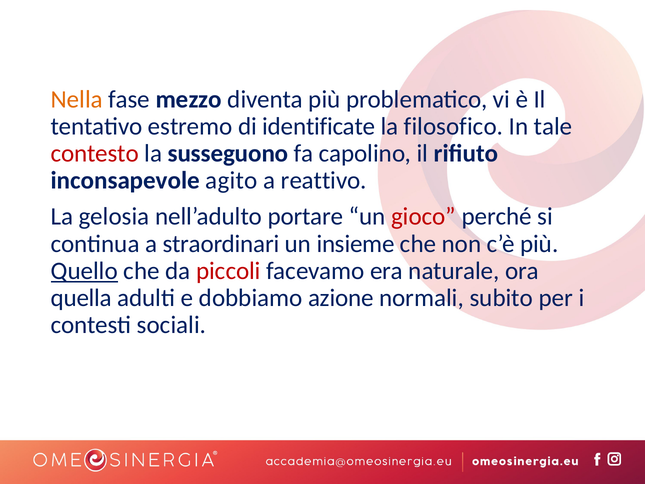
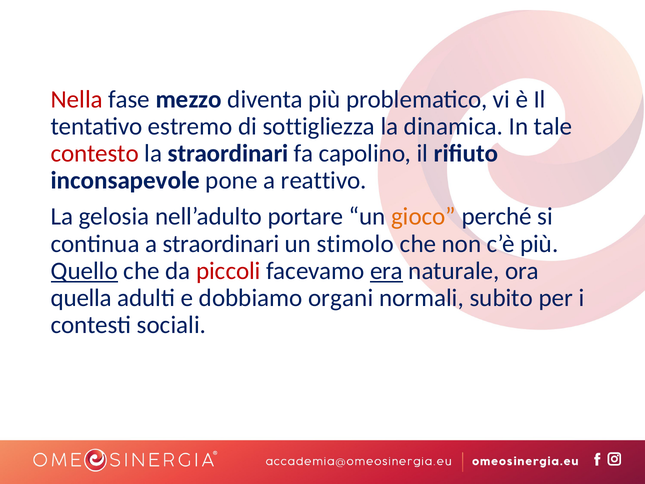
Nella colour: orange -> red (77, 99)
identificate: identificate -> sottigliezza (319, 126)
filosofico: filosofico -> dinamica (453, 126)
la susseguono: susseguono -> straordinari (228, 153)
agito: agito -> pone (231, 180)
gioco colour: red -> orange (423, 217)
insieme: insieme -> stimolo (355, 244)
era underline: none -> present (387, 271)
azione: azione -> organi (341, 298)
